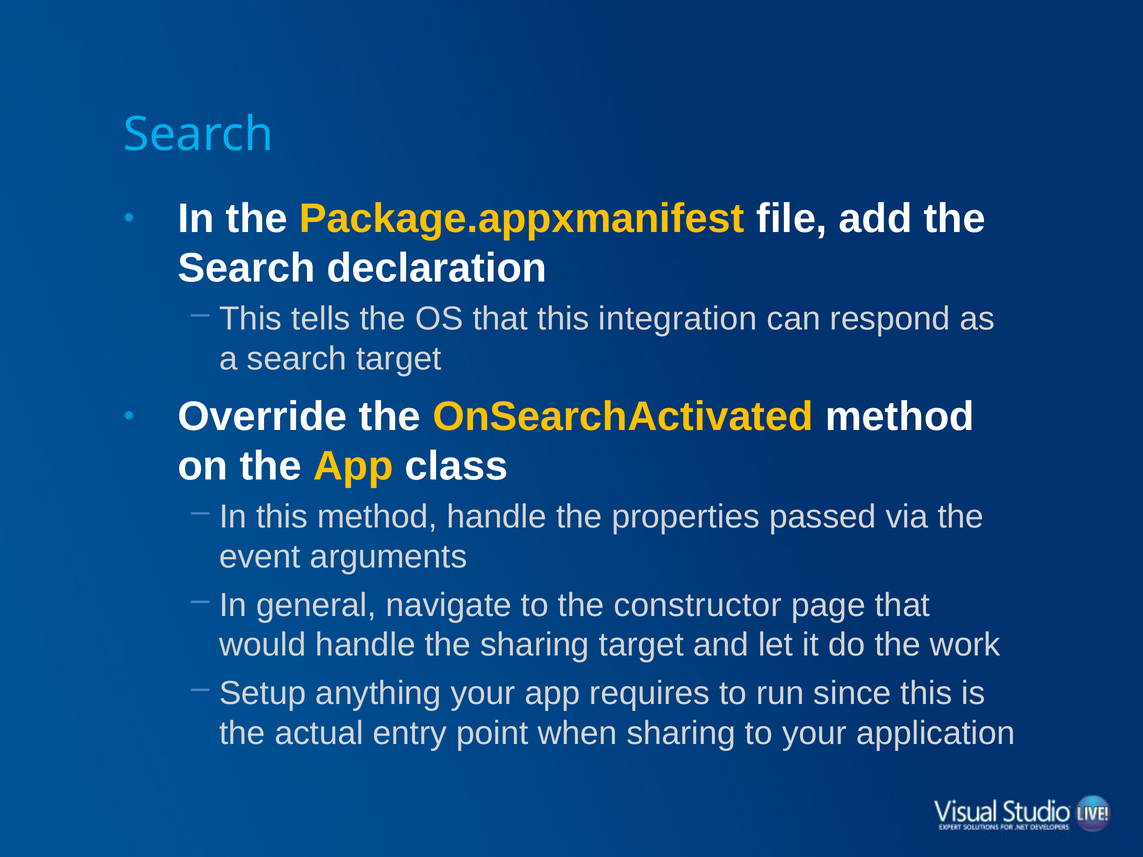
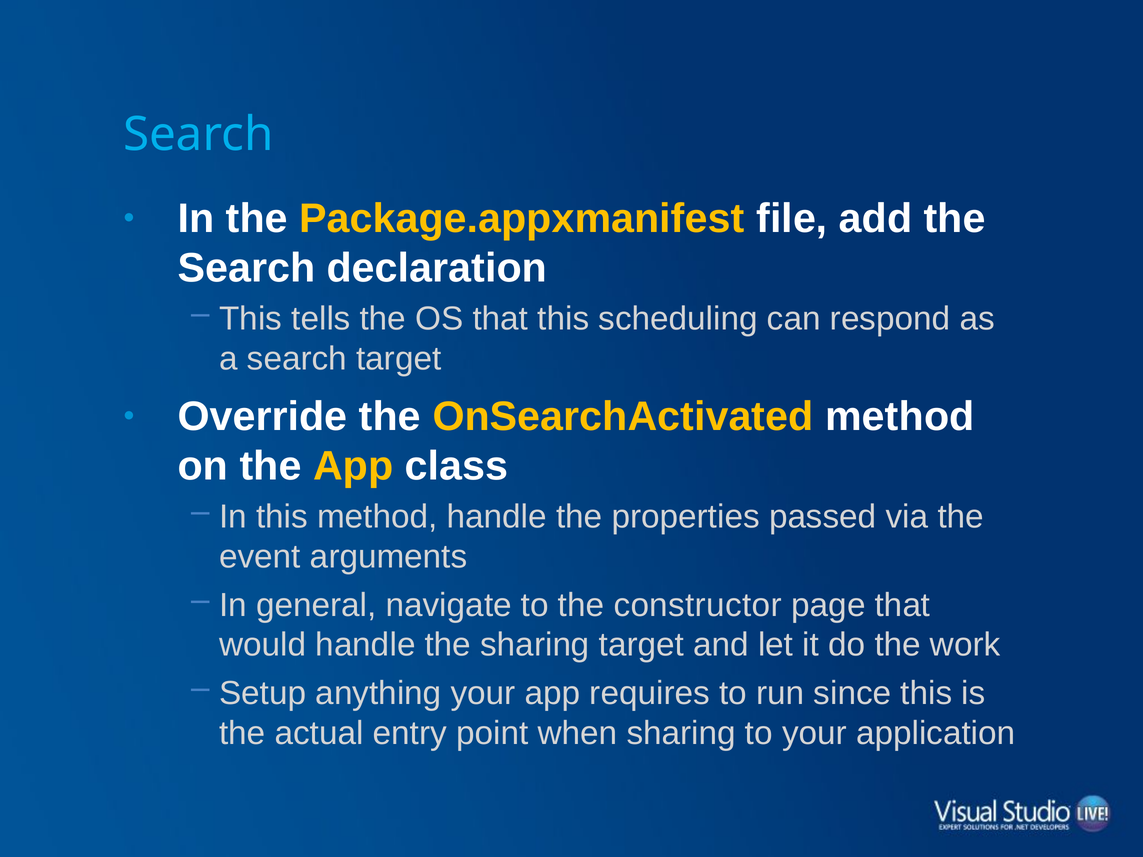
integration: integration -> scheduling (678, 319)
